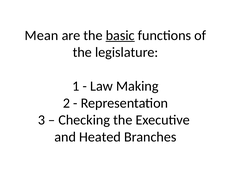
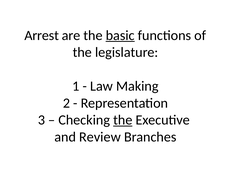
Mean: Mean -> Arrest (42, 35)
the underline: none -> present (123, 120)
Heated: Heated -> Review (100, 137)
